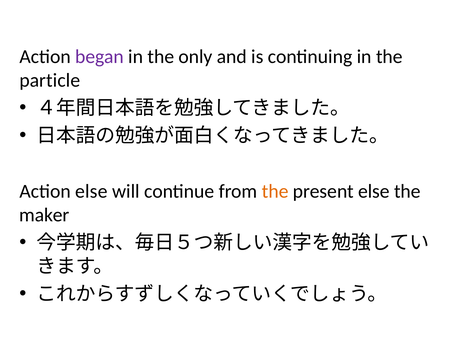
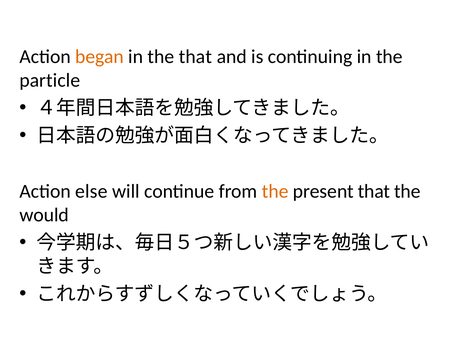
began colour: purple -> orange (100, 57)
the only: only -> that (195, 57)
present else: else -> that (374, 191)
maker: maker -> would (44, 215)
